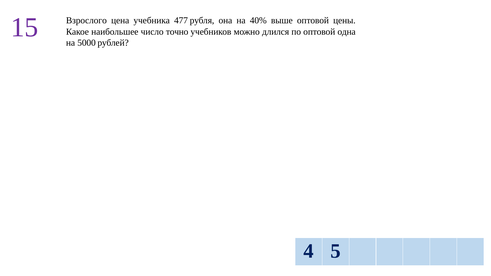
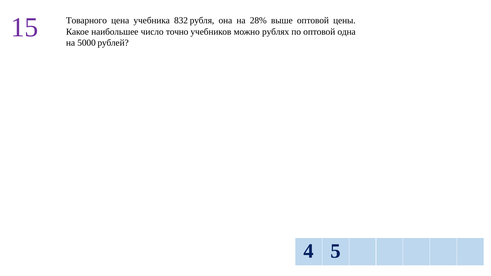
Взрослого: Взрослого -> Товарного (86, 21)
477: 477 -> 832 (181, 21)
40%: 40% -> 28% (258, 21)
длился: длился -> рублях (276, 32)
